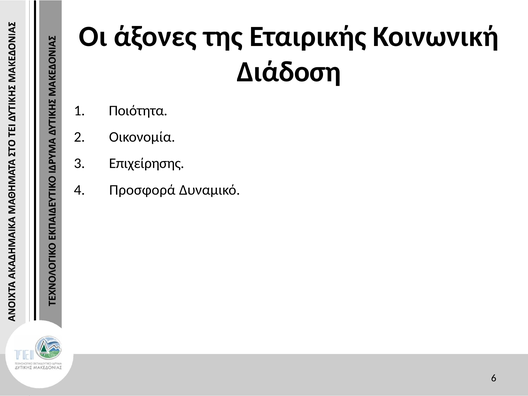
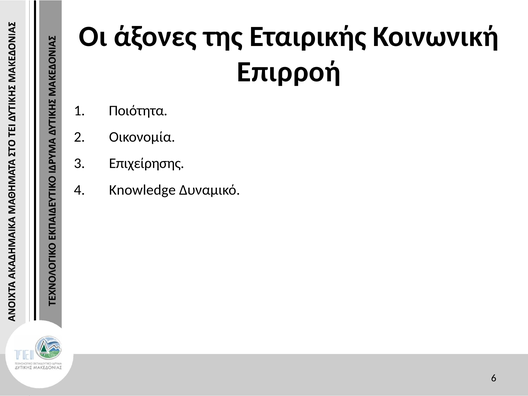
Διάδοση: Διάδοση -> Επιρροή (289, 72)
Προσφορά: Προσφορά -> Knowledge (142, 190)
